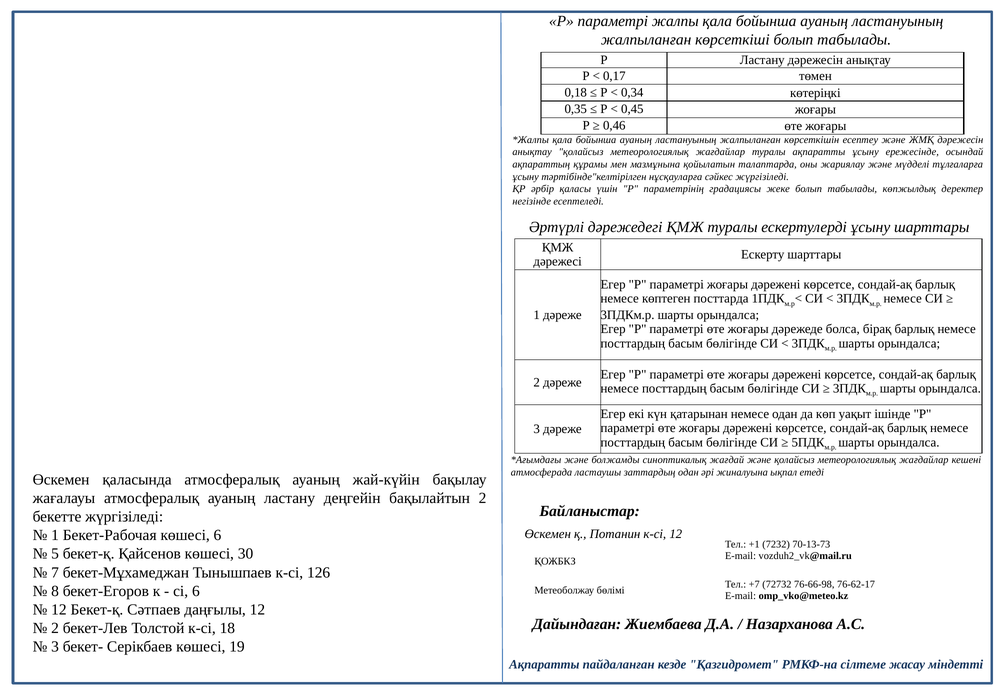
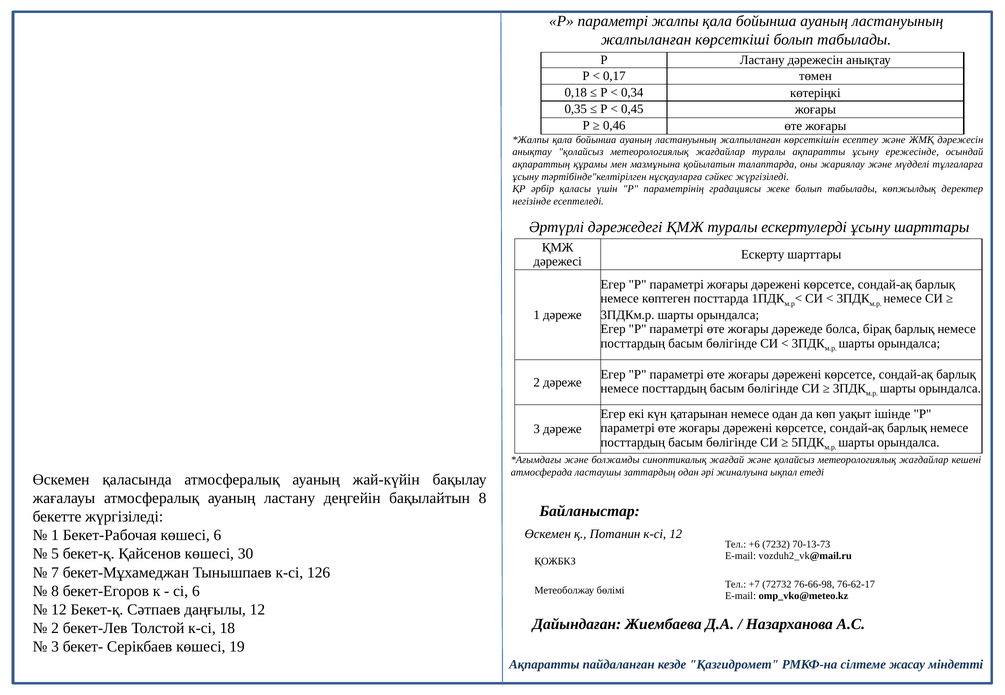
бақылайтын 2: 2 -> 8 (483, 499)
+1: +1 -> +6 (754, 545)
